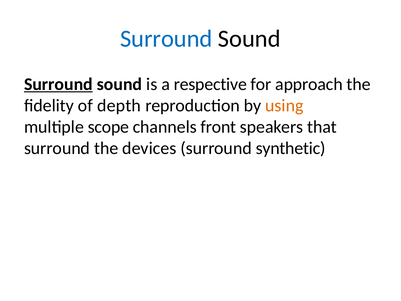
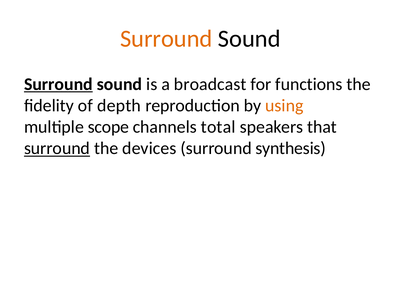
Surround colour: blue -> orange (166, 39)
respective: respective -> broadcast (210, 84)
approach: approach -> functions (309, 84)
front: front -> total (218, 127)
surround underline: none -> present (57, 148)
synthetic: synthetic -> synthesis (291, 148)
